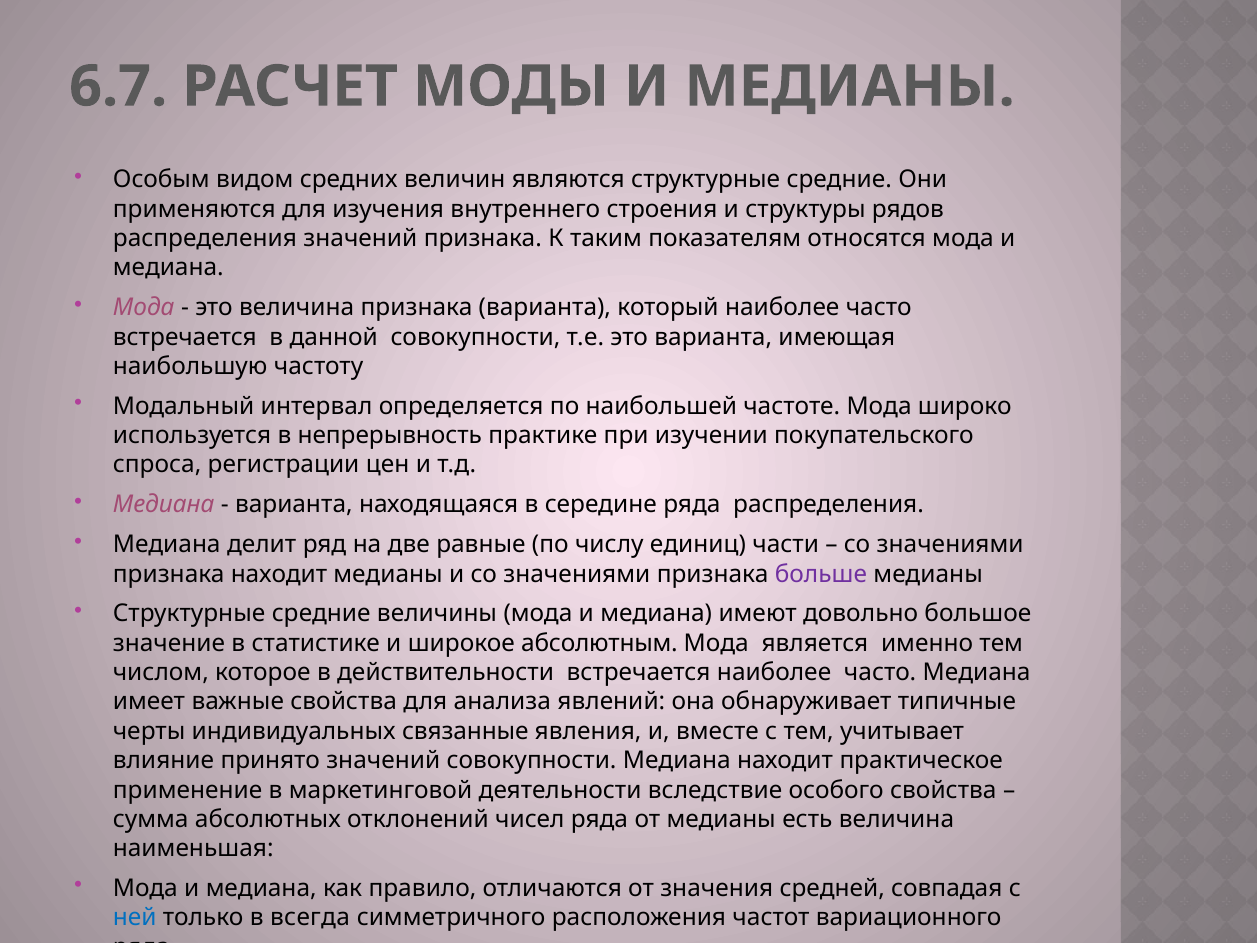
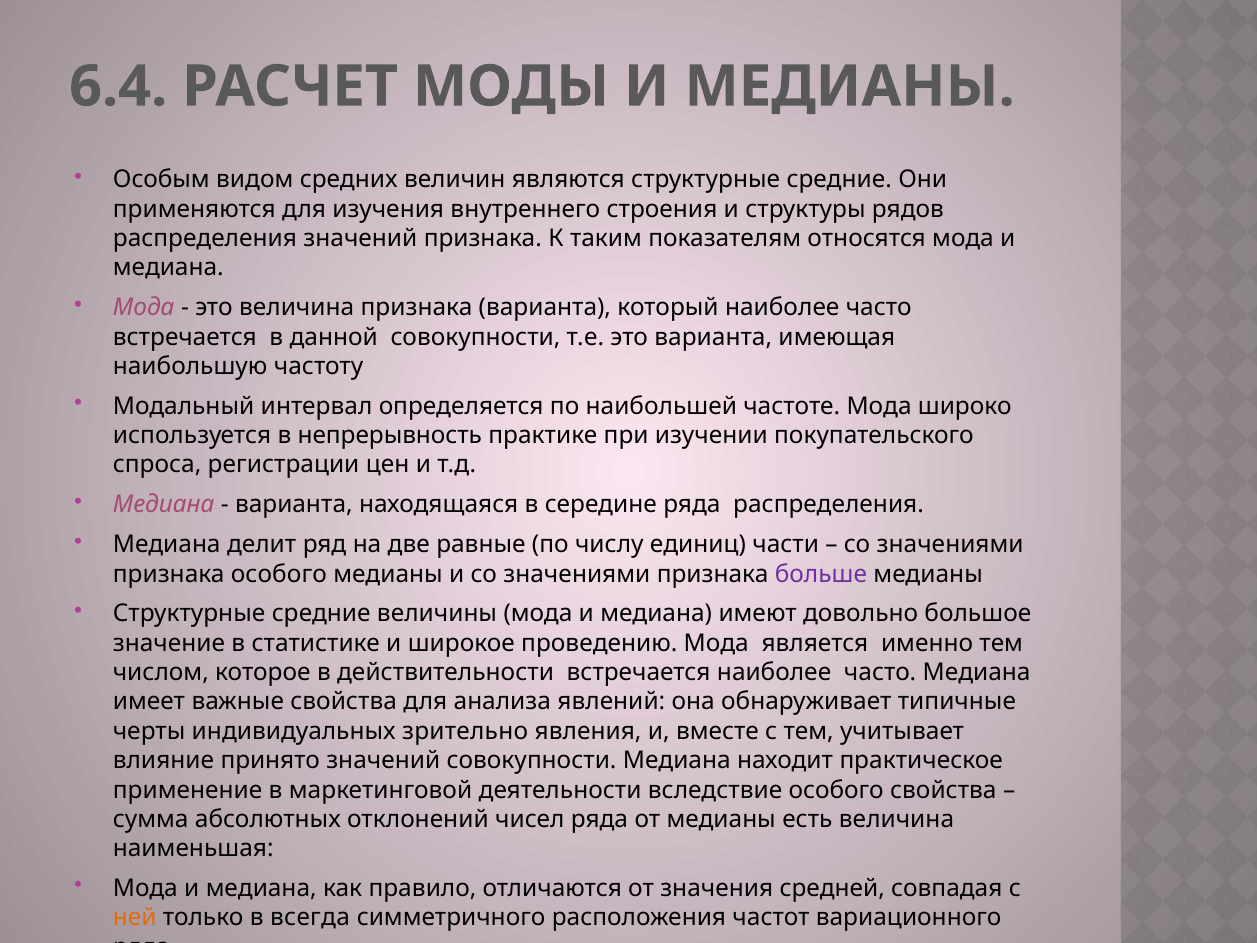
6.7: 6.7 -> 6.4 (118, 87)
признака находит: находит -> особого (279, 574)
абсолютным: абсолютным -> проведению (599, 643)
связанные: связанные -> зрительно (465, 731)
ней colour: blue -> orange (135, 918)
